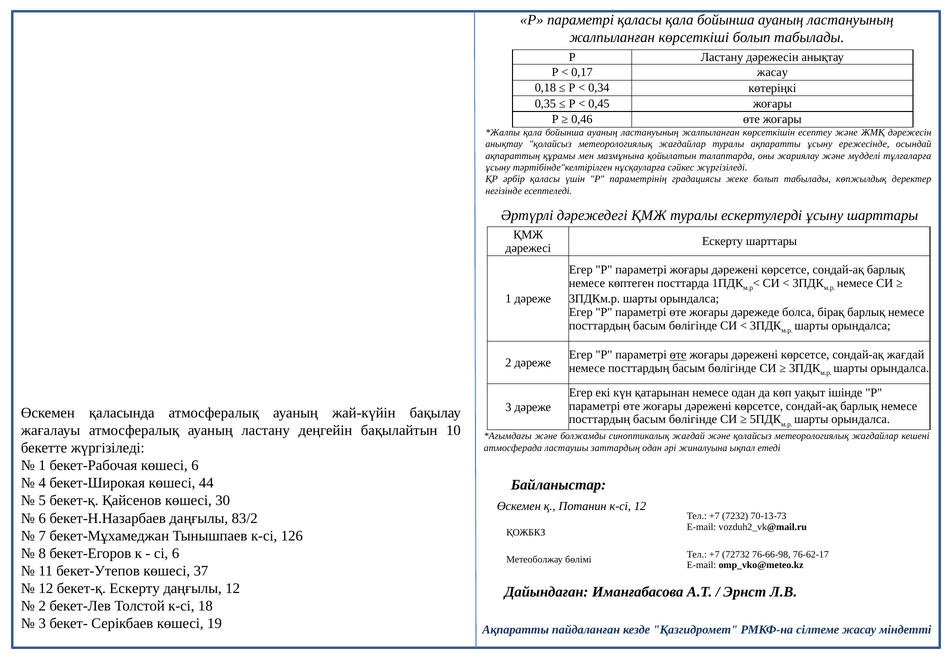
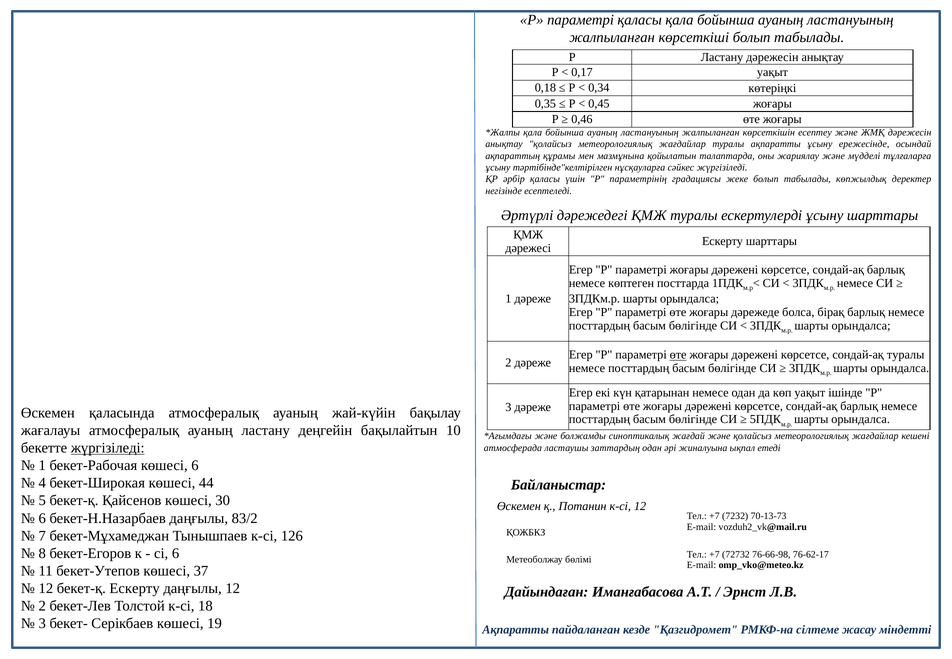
0,17 жасау: жасау -> уақыт (772, 72)
сондай-ақ жағдай: жағдай -> туралы (906, 355)
жүргізіледі underline: none -> present (108, 448)
